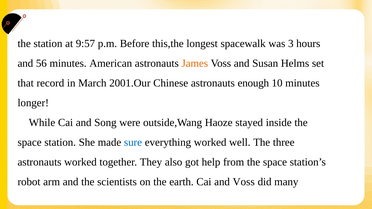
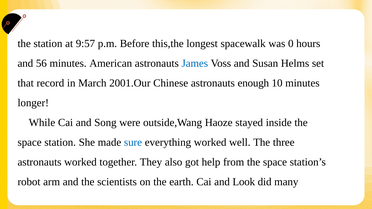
3: 3 -> 0 (291, 44)
James colour: orange -> blue (195, 63)
and Voss: Voss -> Look (244, 182)
